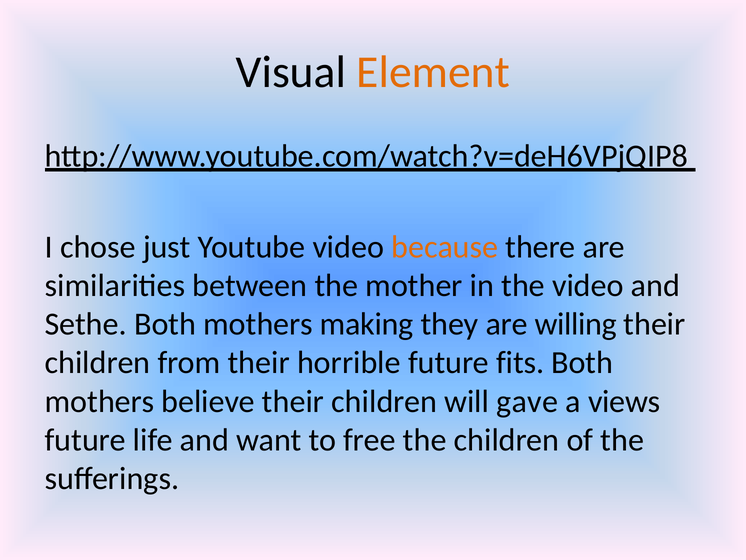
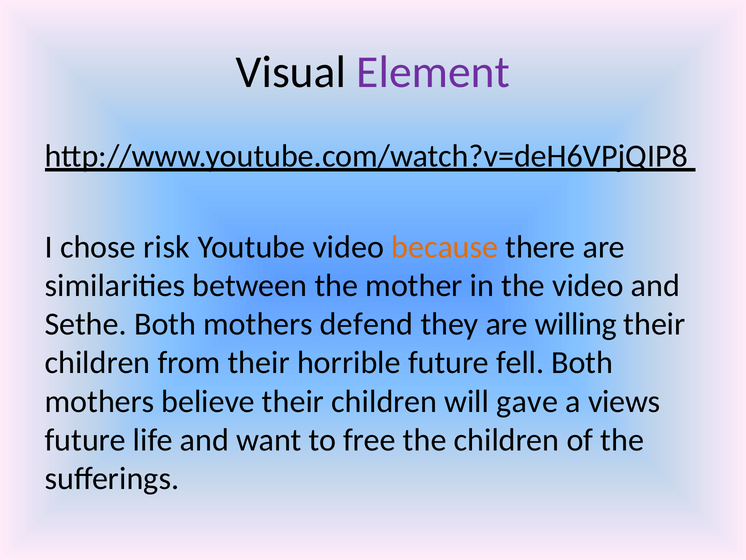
Element colour: orange -> purple (433, 72)
just: just -> risk (167, 247)
making: making -> defend (367, 324)
fits: fits -> fell (520, 363)
